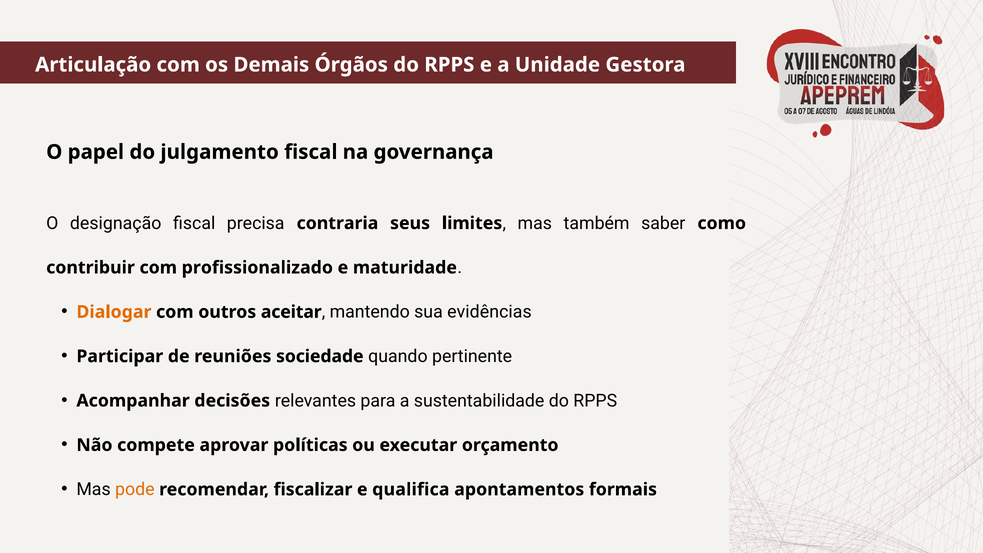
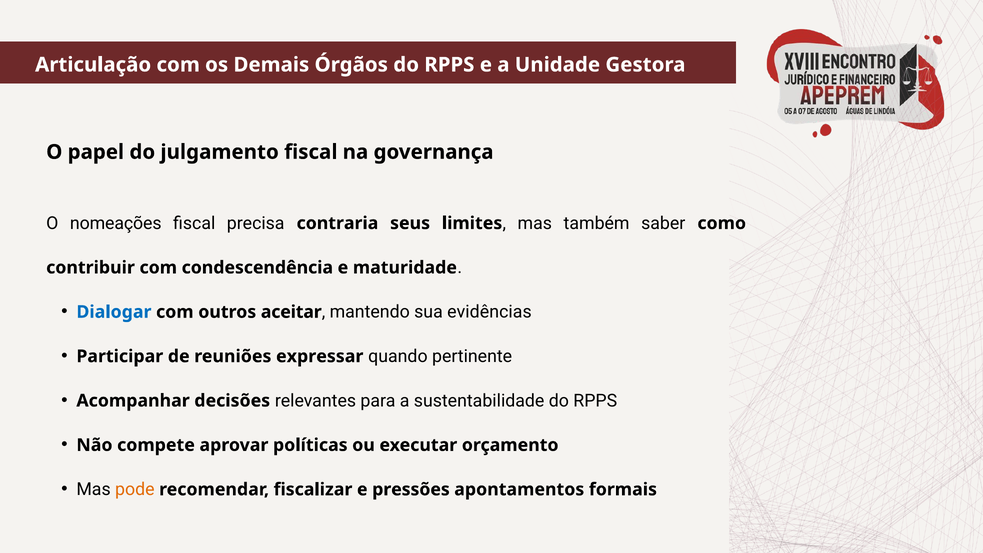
designação: designação -> nomeações (116, 223)
profissionalizado: profissionalizado -> condescendência (257, 268)
Dialogar colour: orange -> blue (114, 312)
sociedade: sociedade -> expressar (320, 356)
qualifica: qualifica -> pressões (411, 489)
